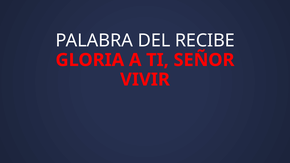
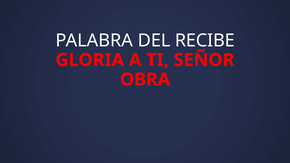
VIVIR: VIVIR -> OBRA (145, 80)
